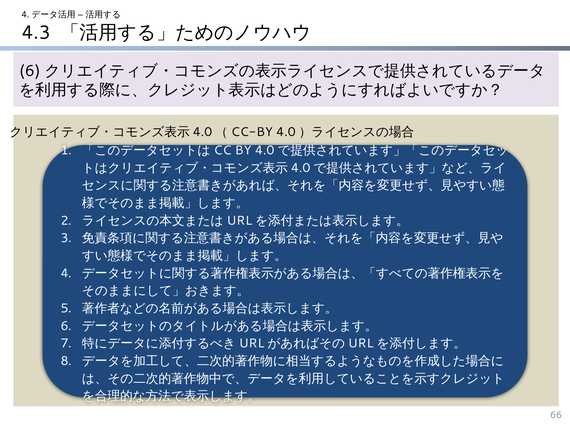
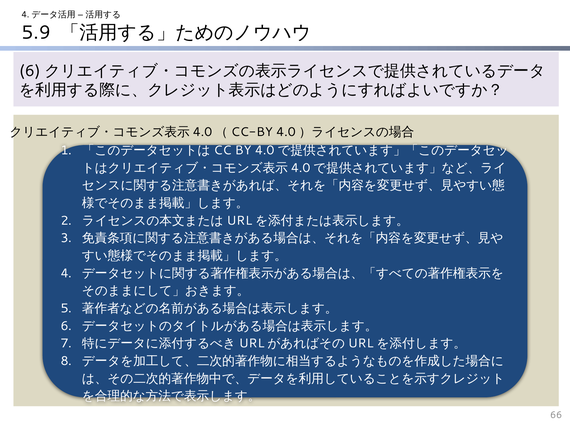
4.3: 4.3 -> 5.9 (36, 33)
